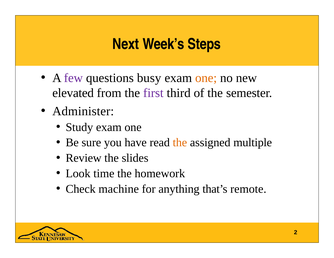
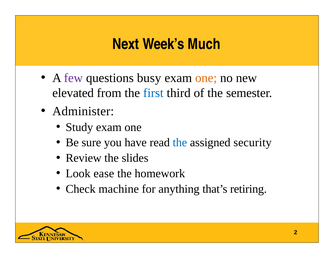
Steps: Steps -> Much (204, 44)
first colour: purple -> blue (153, 93)
the colour: orange -> blue (180, 143)
multiple: multiple -> security (253, 143)
time: time -> ease (104, 174)
remote: remote -> retiring (248, 189)
